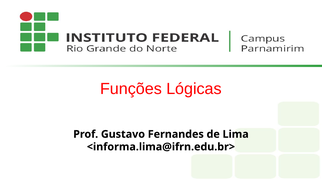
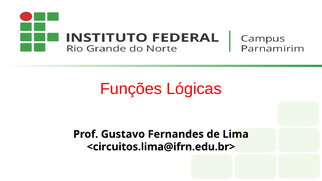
<informa.lima@ifrn.edu.br>: <informa.lima@ifrn.edu.br> -> <circuitos.lima@ifrn.edu.br> (161, 147)
